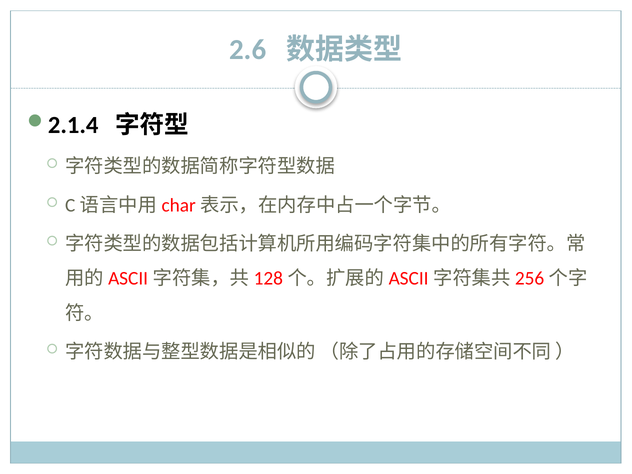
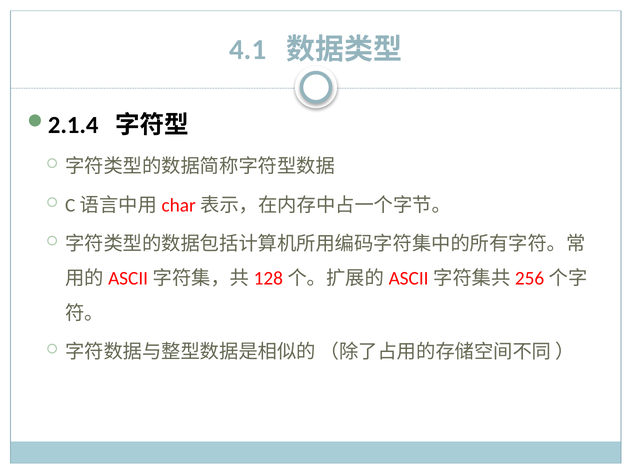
2.6: 2.6 -> 4.1 (248, 50)
